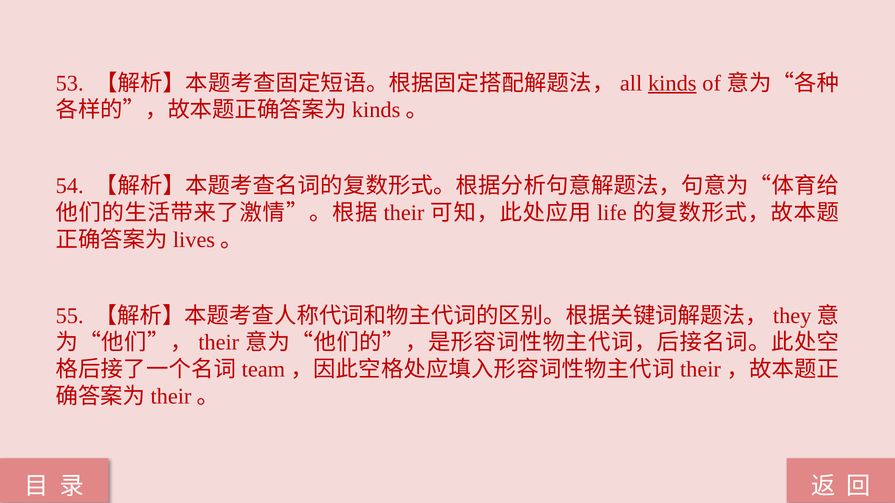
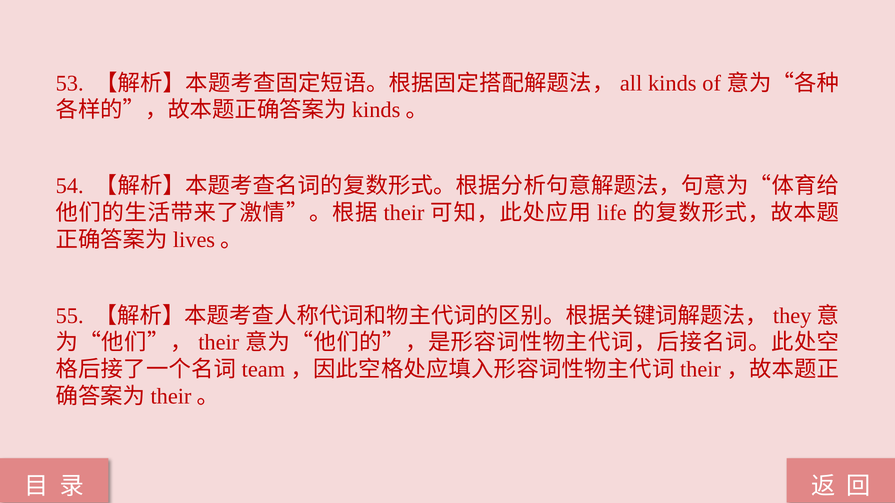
kinds underline: present -> none (672, 83)
